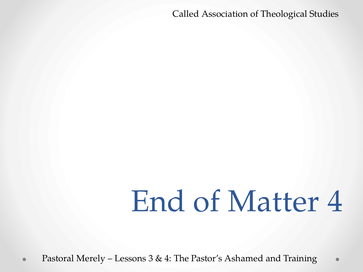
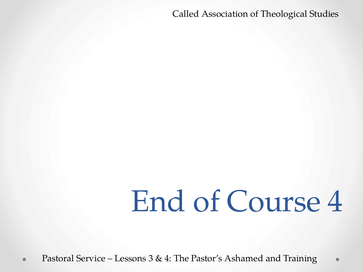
Matter: Matter -> Course (274, 202)
Merely: Merely -> Service (91, 259)
